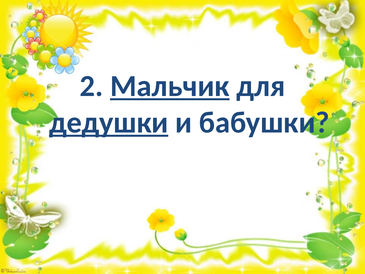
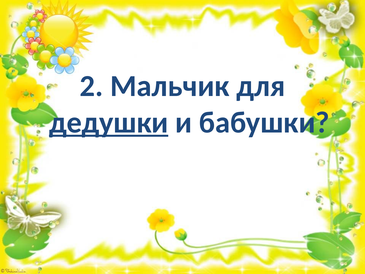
Мальчик underline: present -> none (170, 86)
